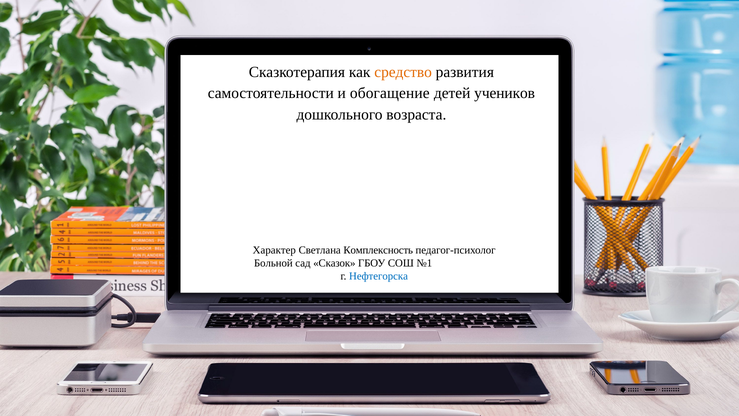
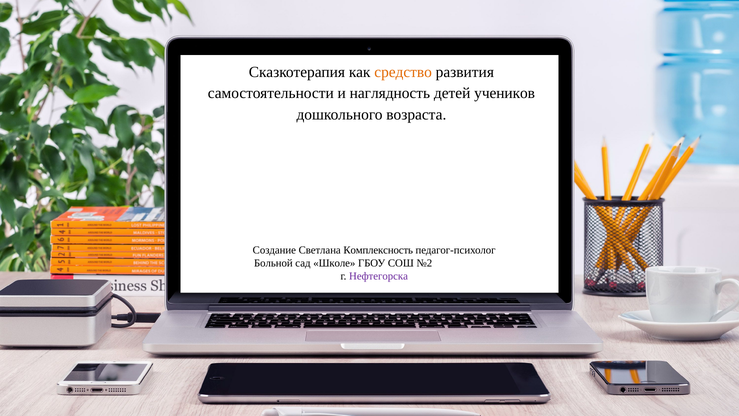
обогащение: обогащение -> наглядность (390, 93)
Характер: Характер -> Создание (274, 250)
Сказок: Сказок -> Школе (334, 263)
№1: №1 -> №2 (424, 263)
Нефтегорска colour: blue -> purple (379, 276)
